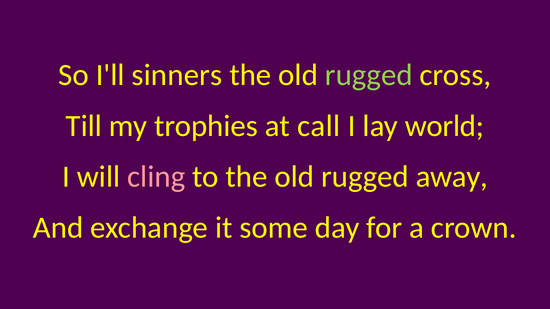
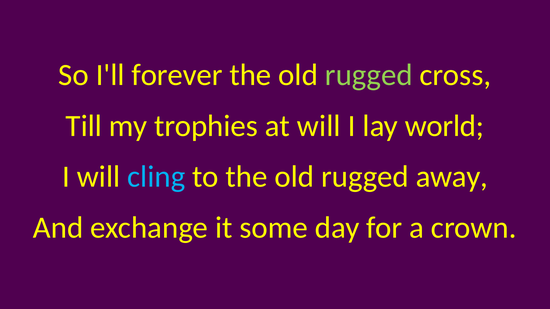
sinners: sinners -> forever (177, 75)
at call: call -> will (319, 126)
cling colour: pink -> light blue (156, 177)
